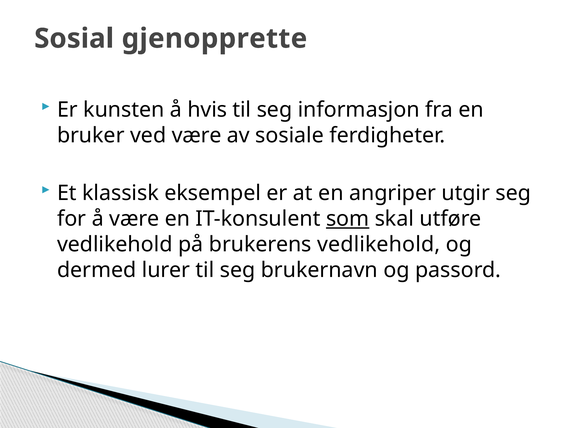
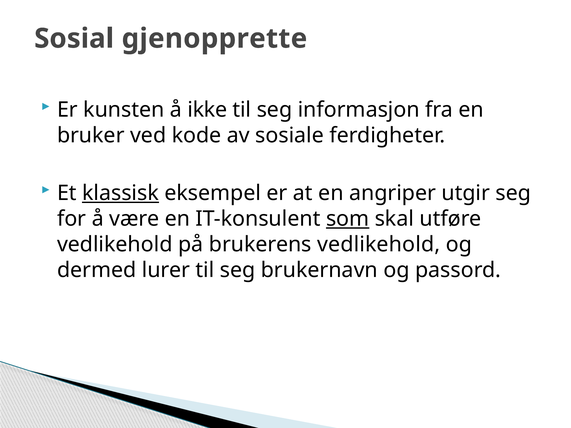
hvis: hvis -> ikke (207, 110)
ved være: være -> kode (196, 135)
klassisk underline: none -> present (120, 193)
